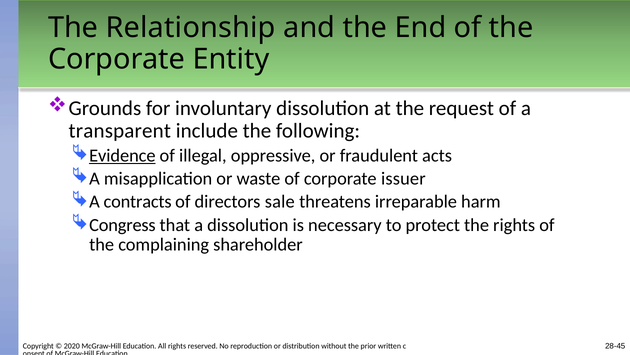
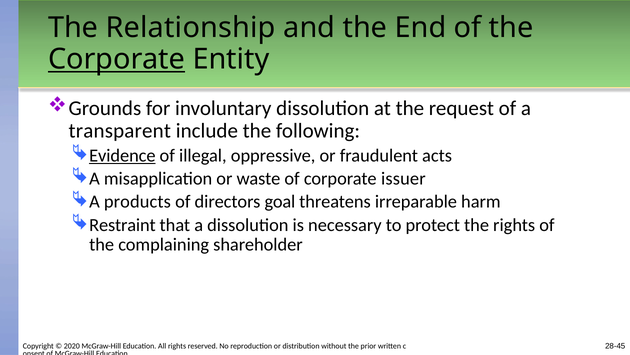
Corporate underline: none -> present (117, 59)
contracts: contracts -> products (137, 201)
sale: sale -> goal (280, 201)
Congress: Congress -> Restraint (122, 225)
